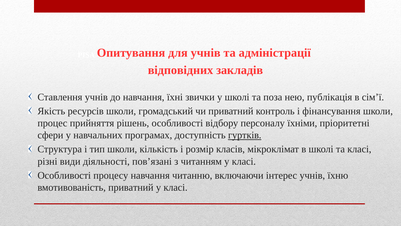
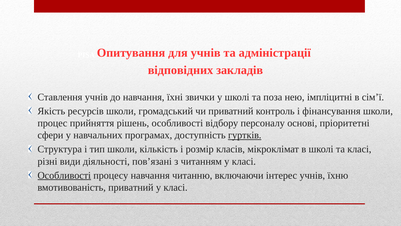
публікація: публікація -> імпліцитні (330, 97)
їхніми: їхніми -> основі (302, 123)
Особливості underline: none -> present (64, 175)
